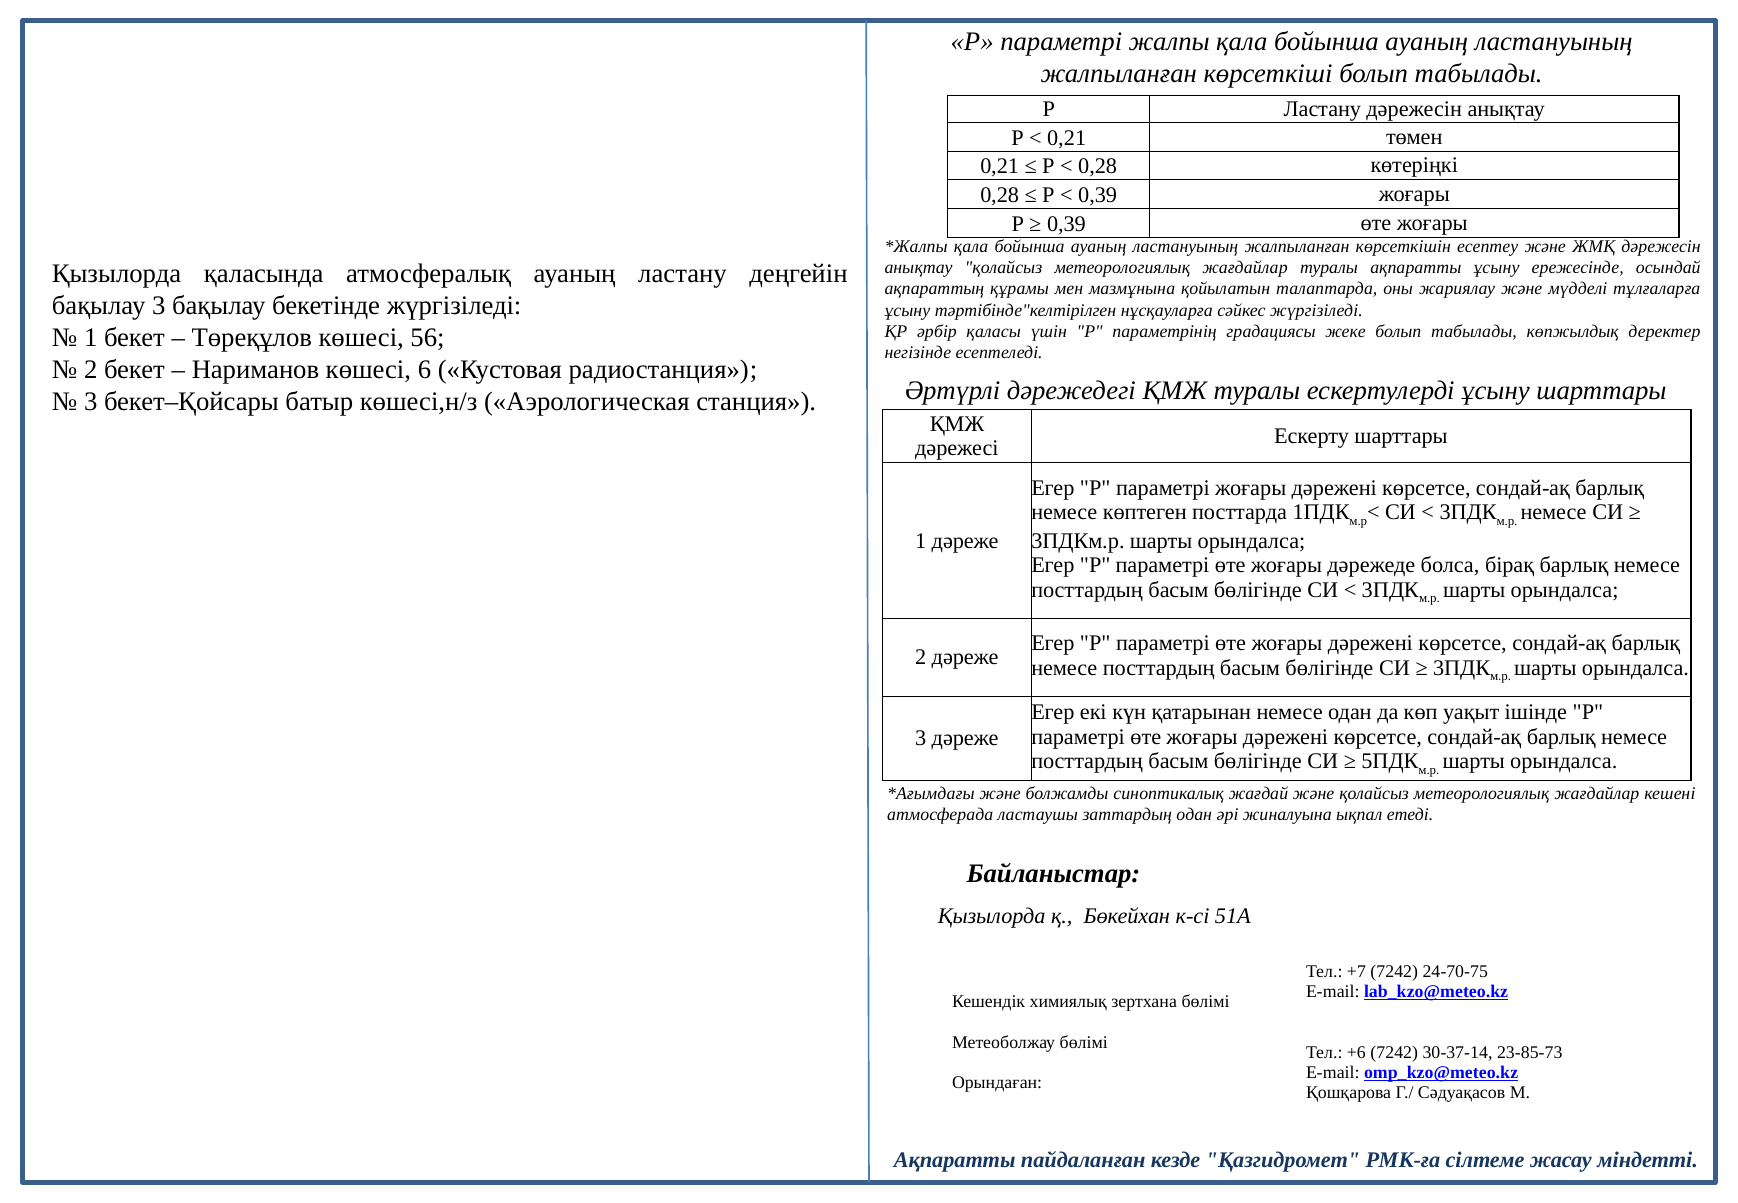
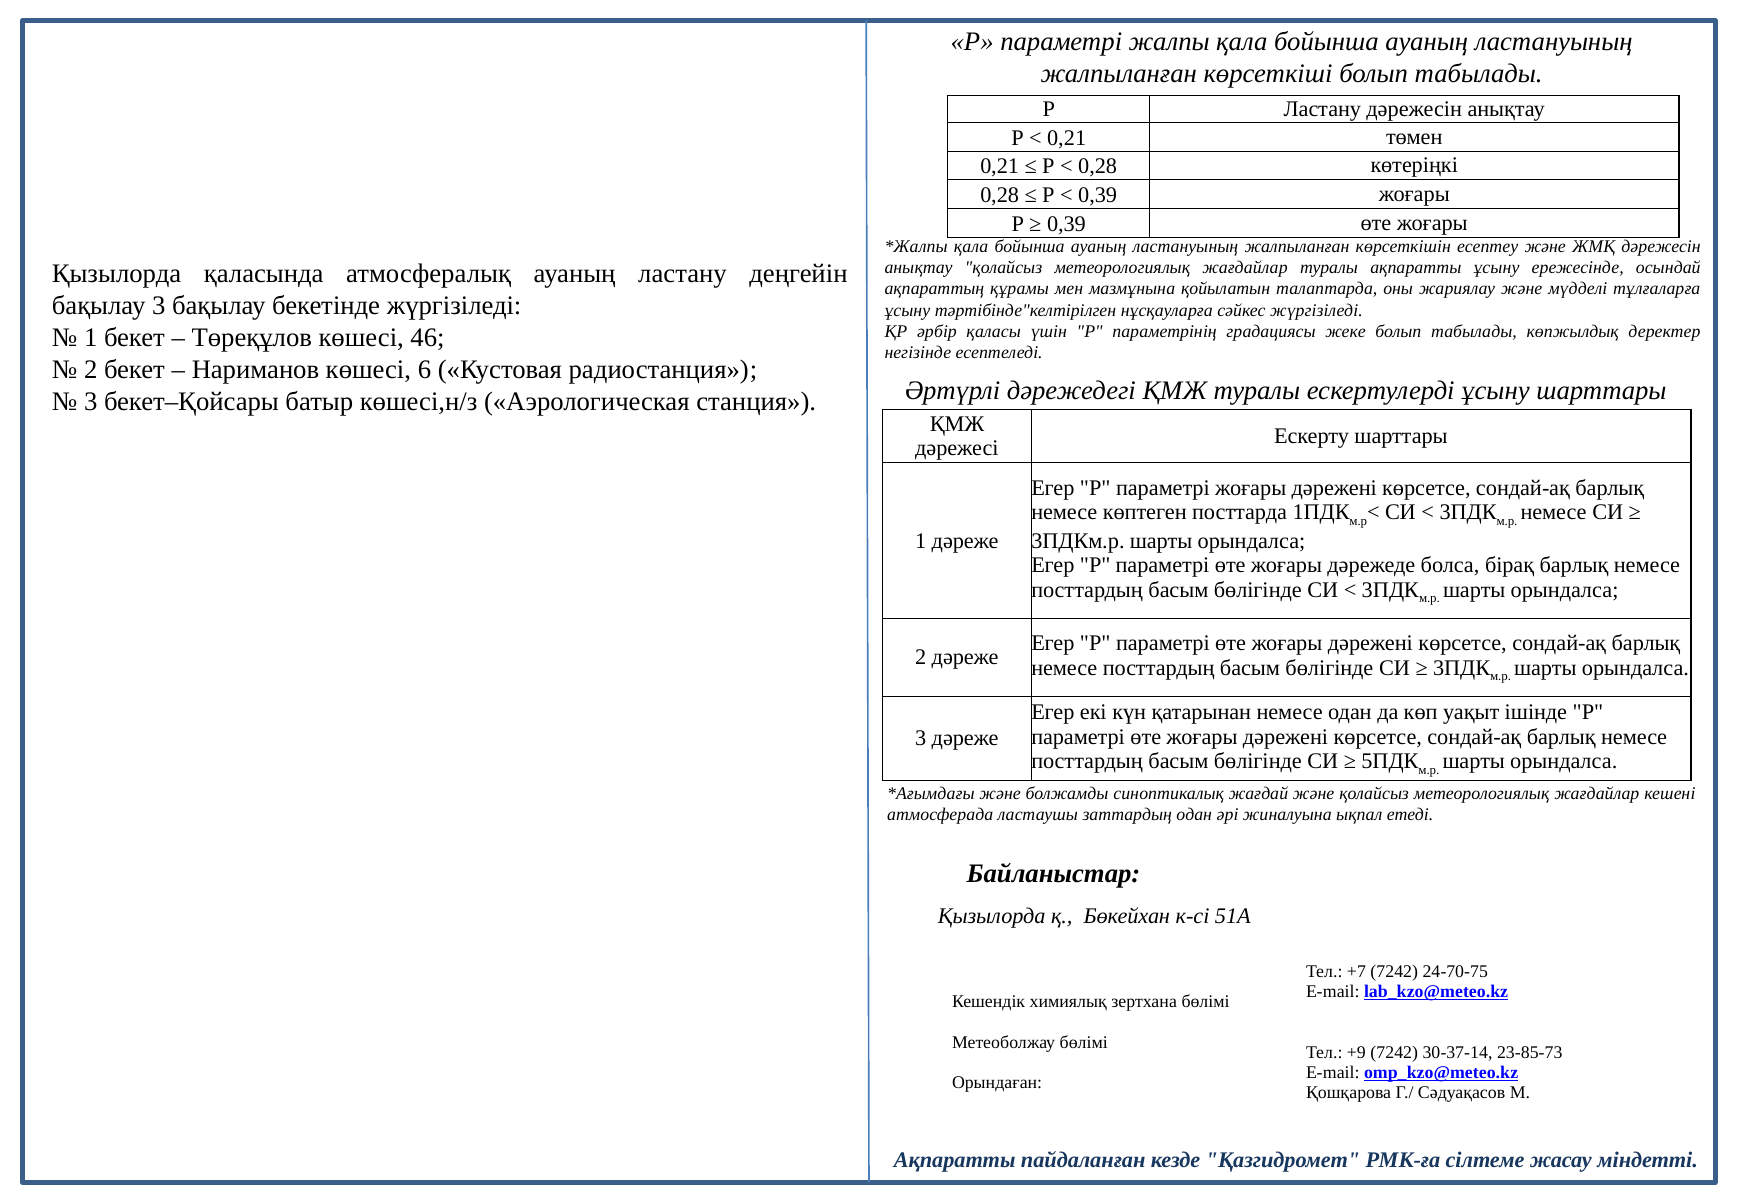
56: 56 -> 46 (427, 338)
+6: +6 -> +9 (1356, 1053)
